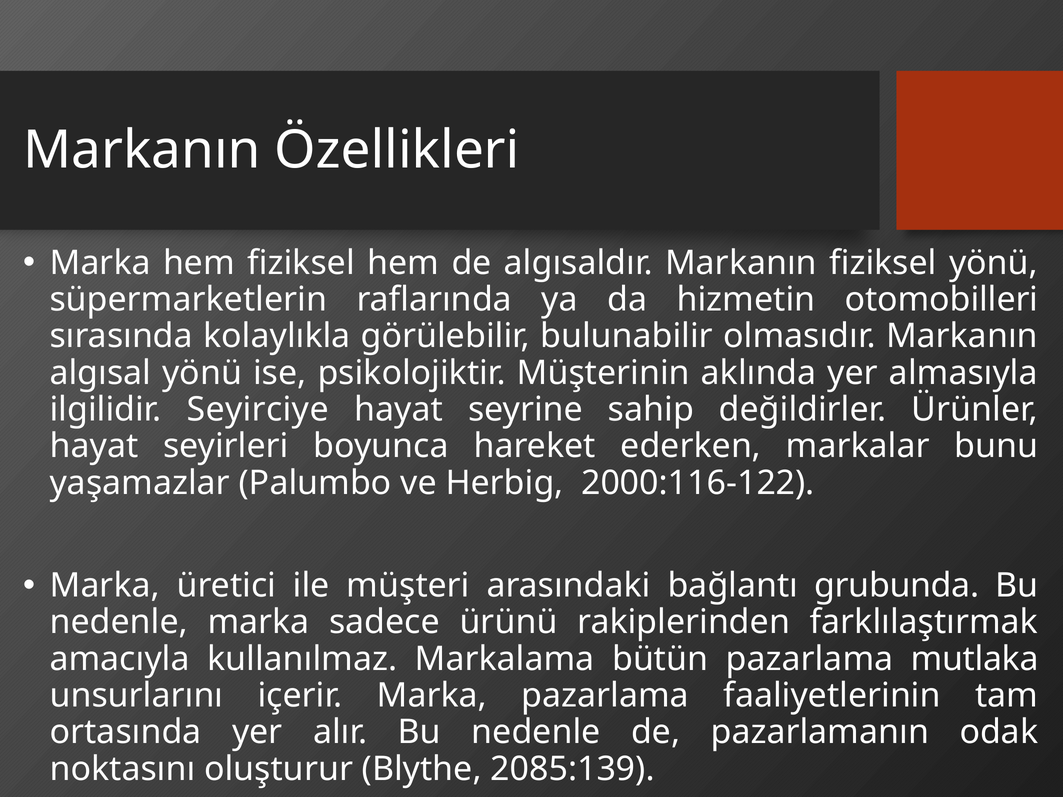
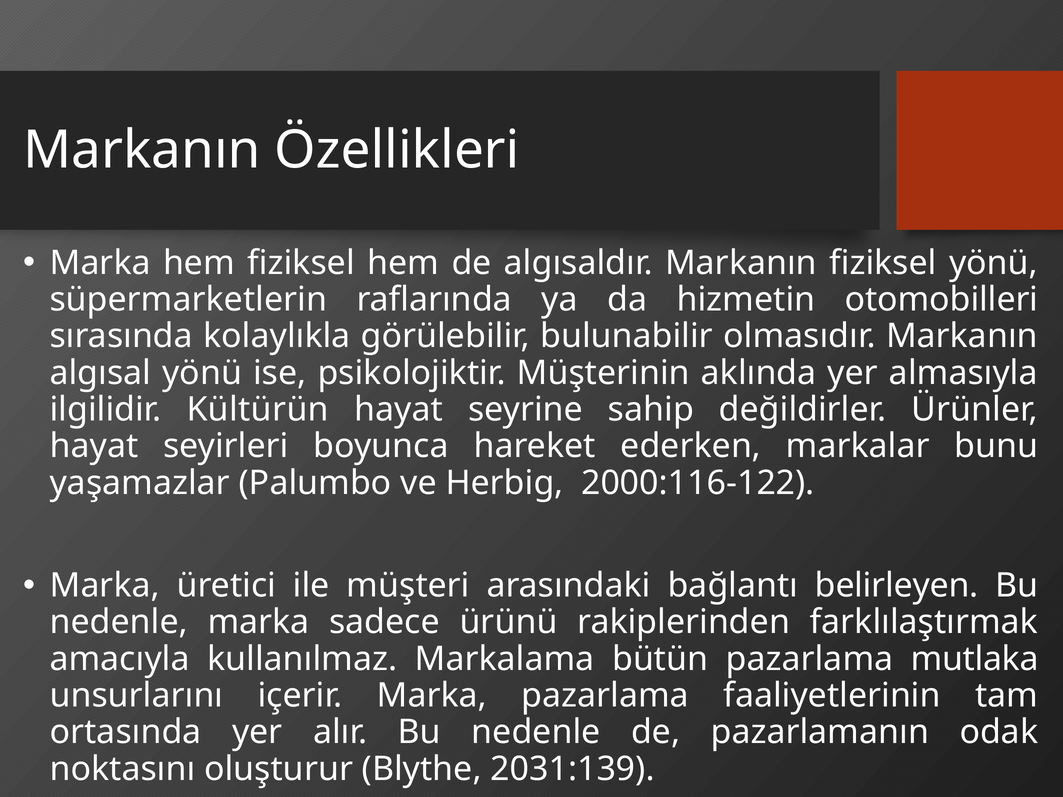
Seyirciye: Seyirciye -> Kültürün (258, 410)
grubunda: grubunda -> belirleyen (897, 586)
2085:139: 2085:139 -> 2031:139 (573, 769)
